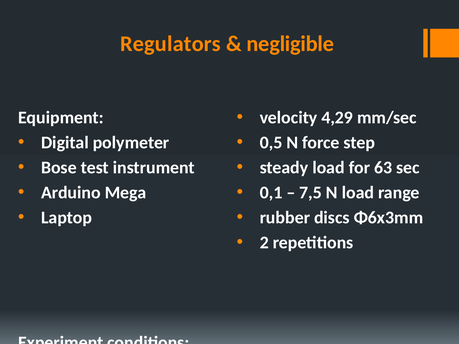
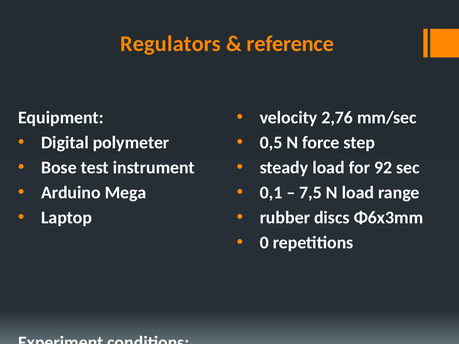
negligible: negligible -> reference (290, 44)
4,29: 4,29 -> 2,76 (337, 118)
63: 63 -> 92 (383, 168)
2: 2 -> 0 (264, 243)
